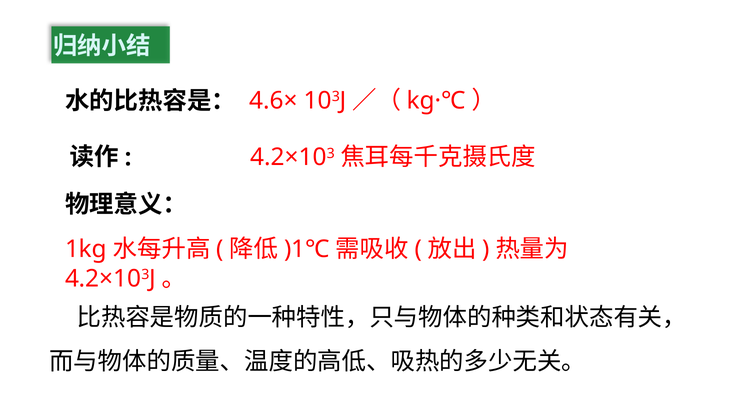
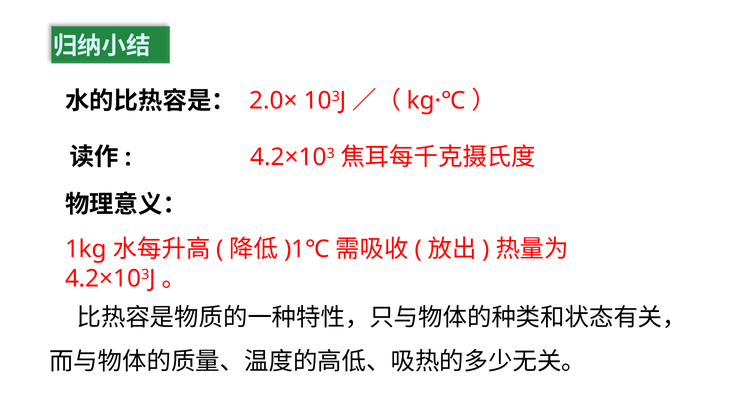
4.6×: 4.6× -> 2.0× (273, 101)
